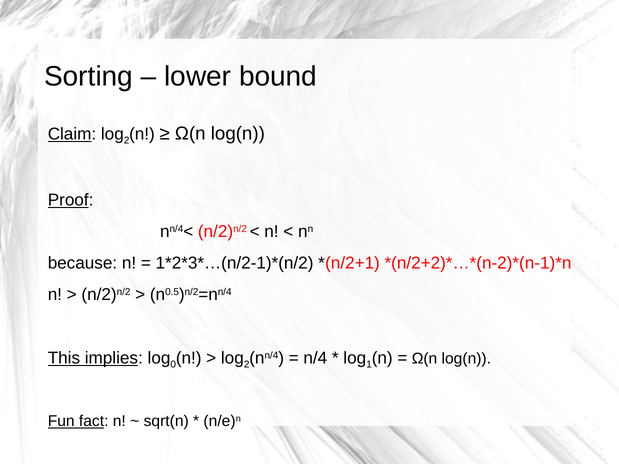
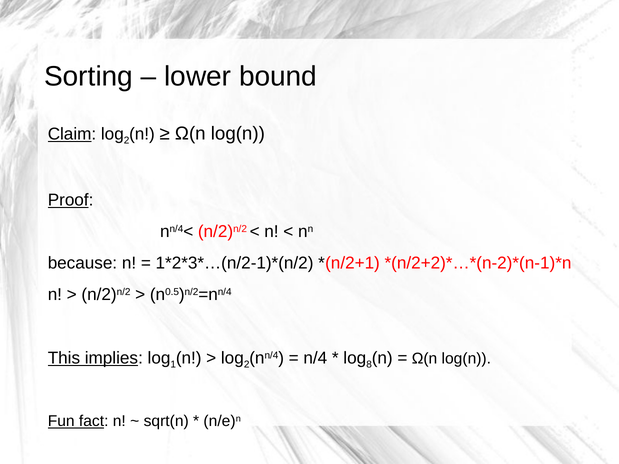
0: 0 -> 1 (173, 365)
1: 1 -> 8 (369, 365)
